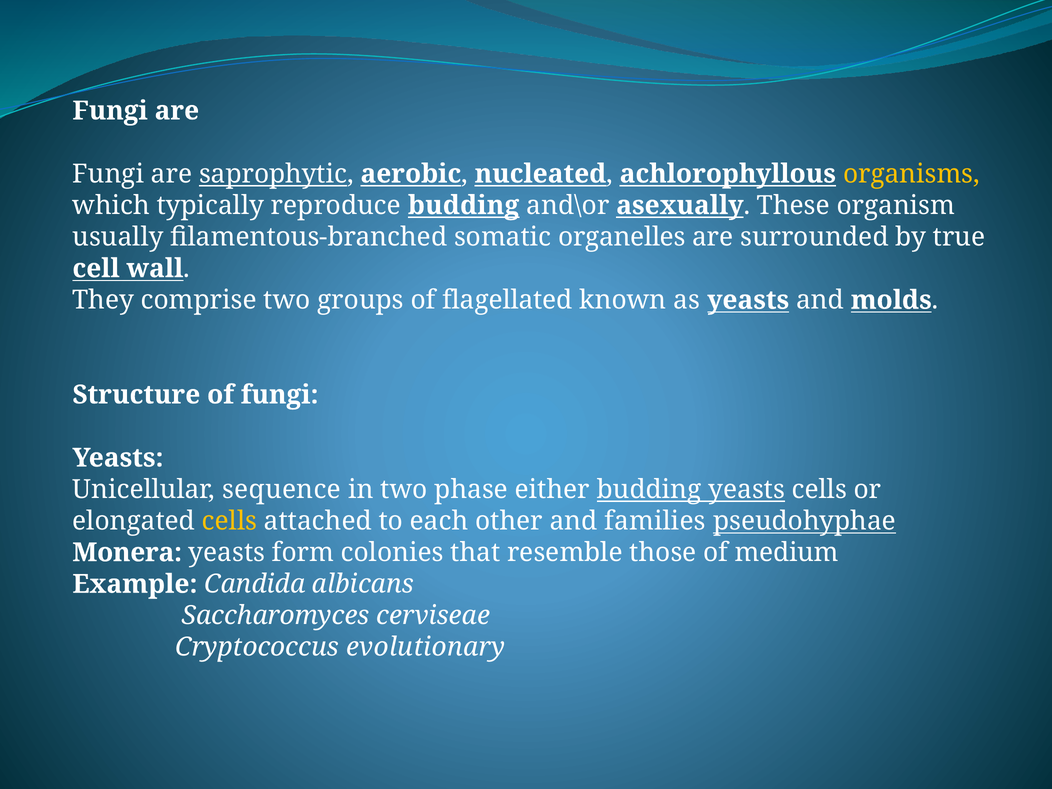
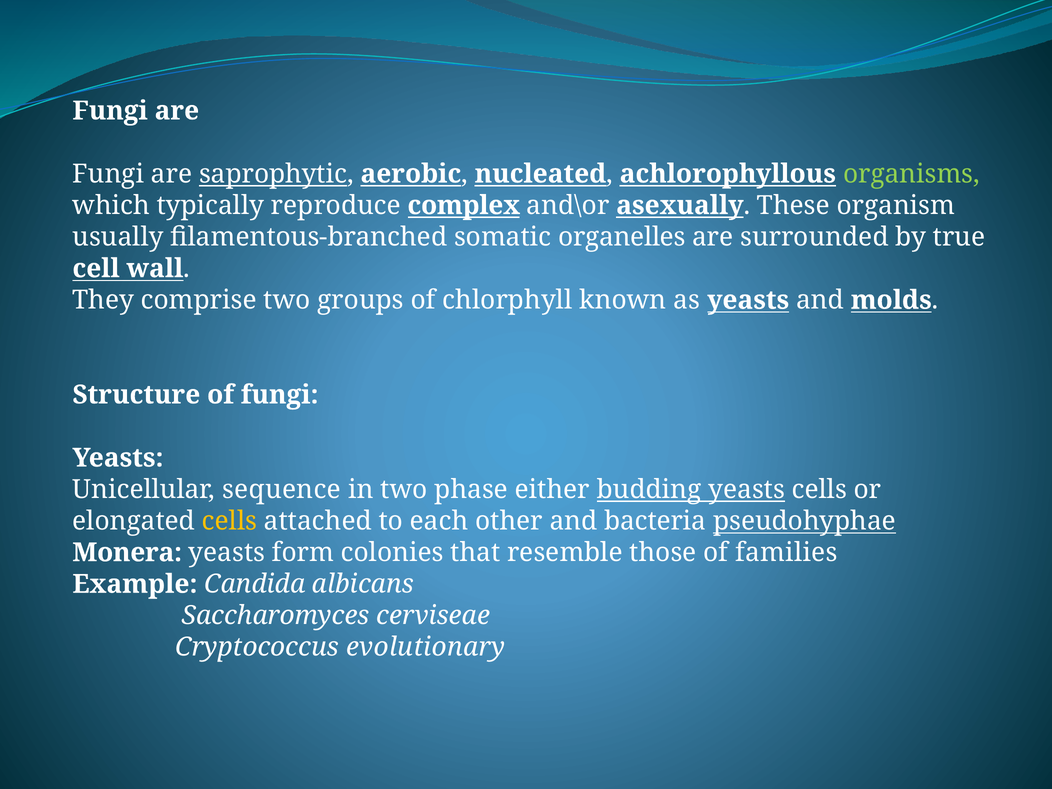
organisms colour: yellow -> light green (911, 174)
reproduce budding: budding -> complex (464, 205)
flagellated: flagellated -> chlorphyll (507, 300)
families: families -> bacteria (655, 521)
medium: medium -> families (786, 553)
